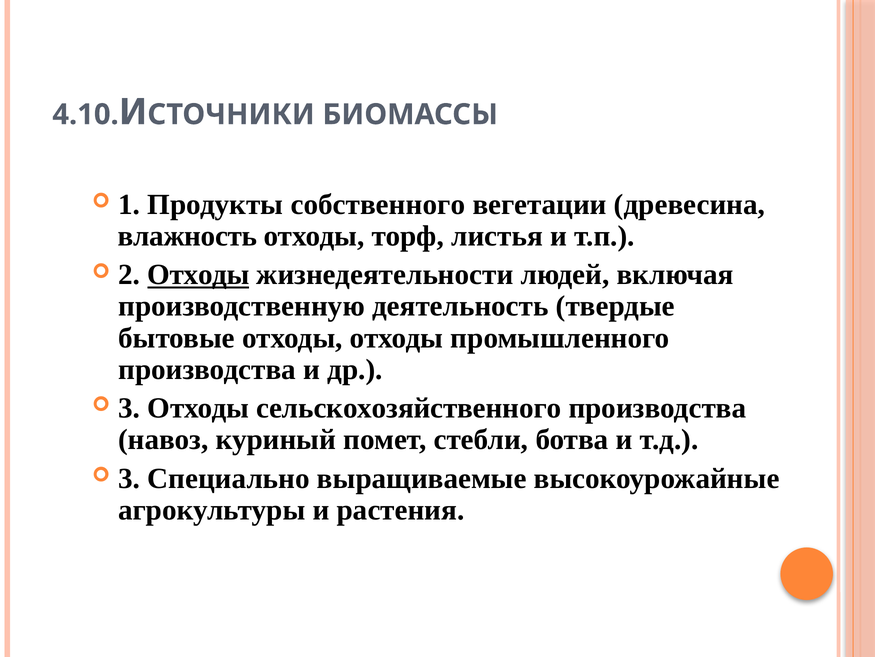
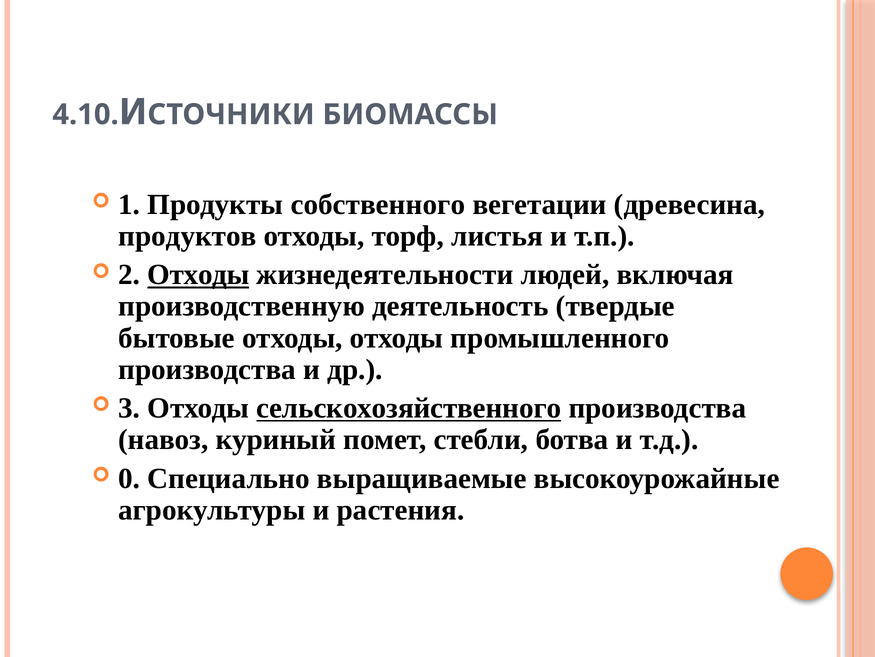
влажность: влажность -> продуктов (187, 236)
сельскохозяйственного underline: none -> present (409, 408)
3: 3 -> 0 (129, 478)
